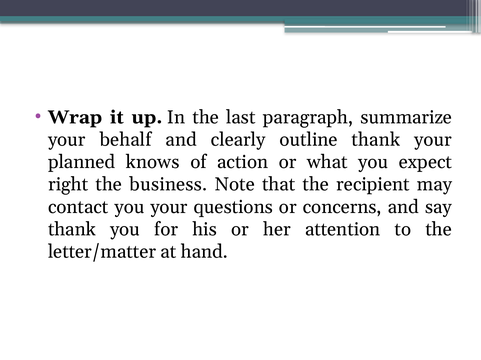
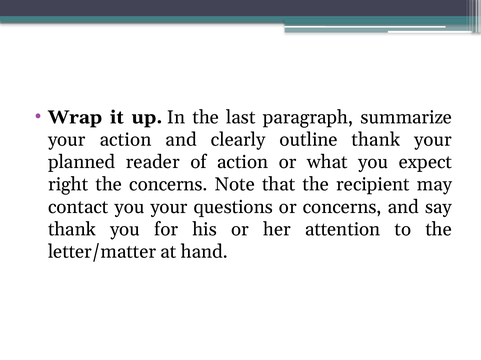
your behalf: behalf -> action (126, 140)
knows: knows -> reader (153, 162)
the business: business -> concerns (168, 185)
